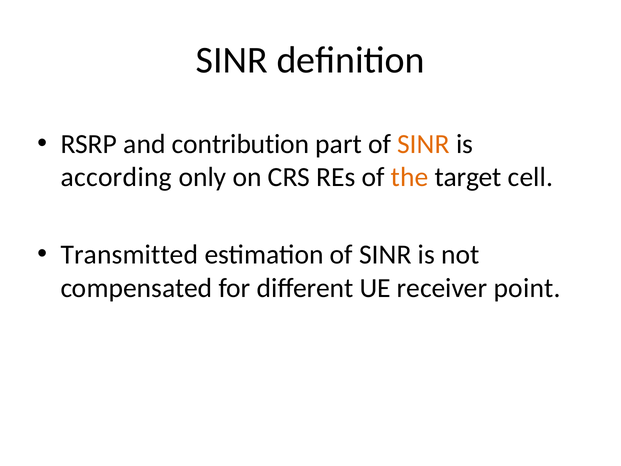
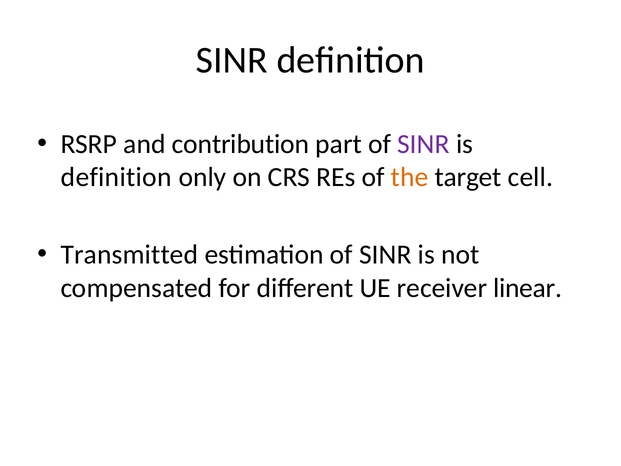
SINR colour: orange -> purple (424, 144)
according: according -> definition (116, 177)
point: point -> linear (528, 288)
